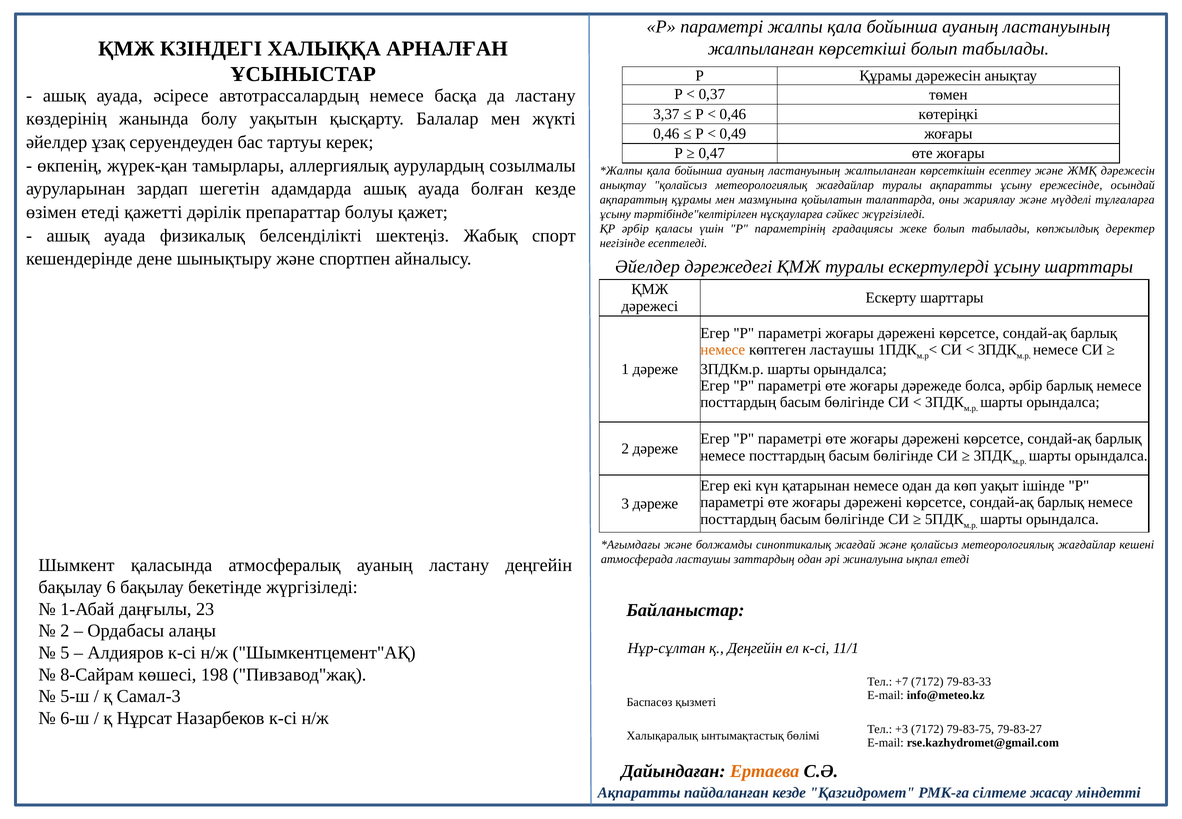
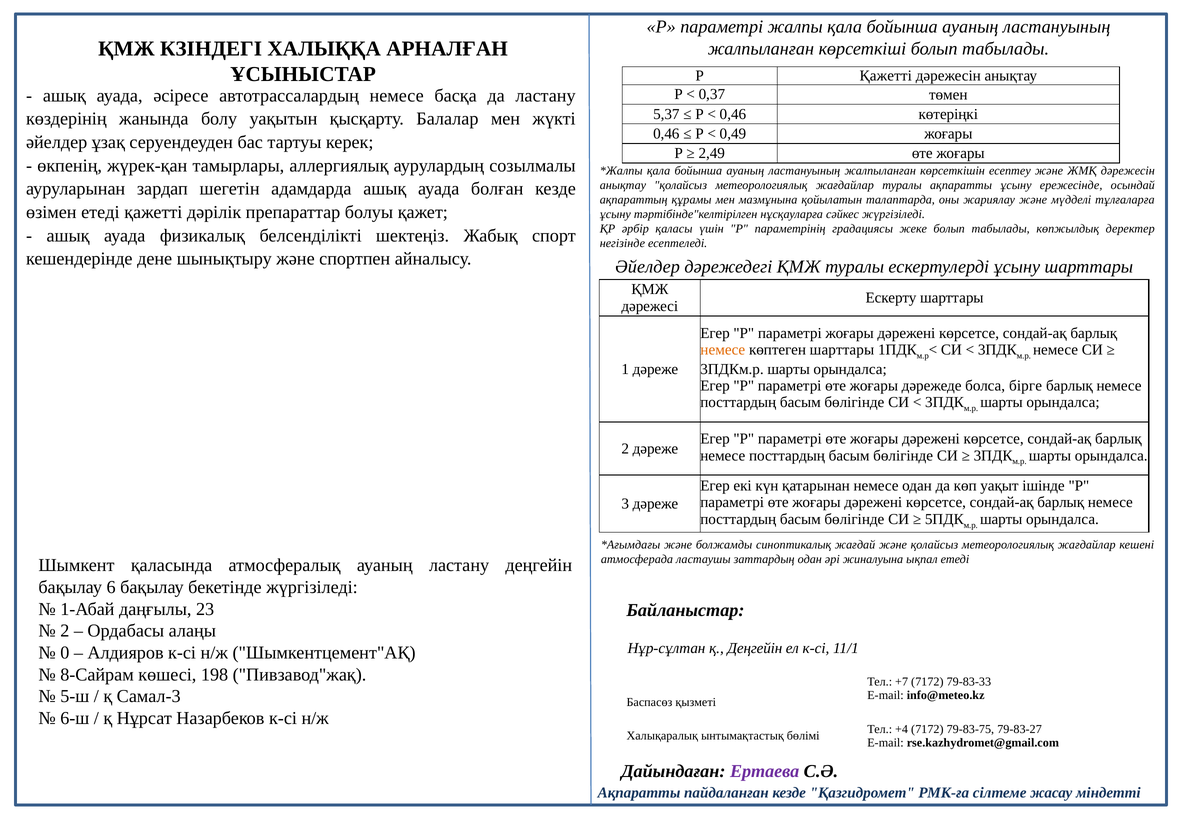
Р Құрамы: Құрамы -> Қажетті (886, 76)
3,37: 3,37 -> 5,37 (666, 114)
0,47: 0,47 -> 2,49 (712, 153)
көптеген ластаушы: ластаушы -> шарттары (842, 350)
болса әрбір: әрбір -> бірге (1026, 385)
5: 5 -> 0 (65, 652)
+3: +3 -> +4 (902, 729)
Ертаева colour: orange -> purple (765, 771)
